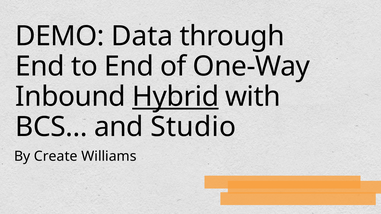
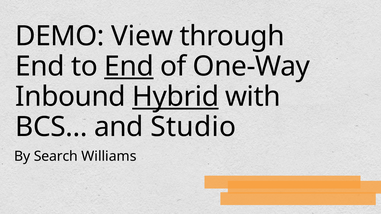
Data: Data -> View (142, 36)
End underline: none -> present (129, 66)
Create: Create -> Search (56, 156)
